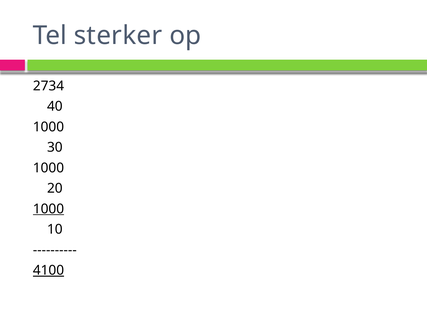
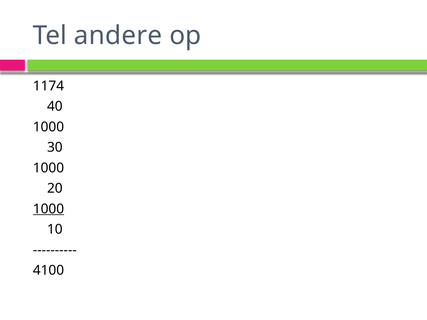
sterker: sterker -> andere (118, 36)
2734: 2734 -> 1174 (48, 86)
4100 underline: present -> none (48, 271)
